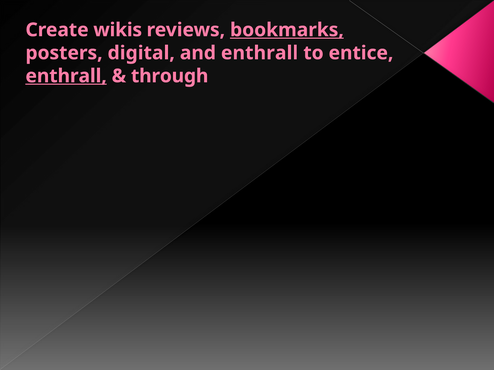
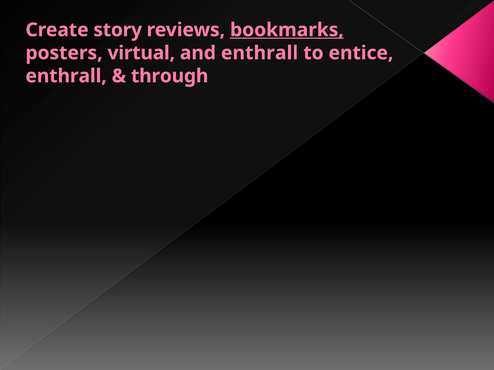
wikis: wikis -> story (118, 30)
digital: digital -> virtual (141, 53)
enthrall underline: present -> none (66, 76)
